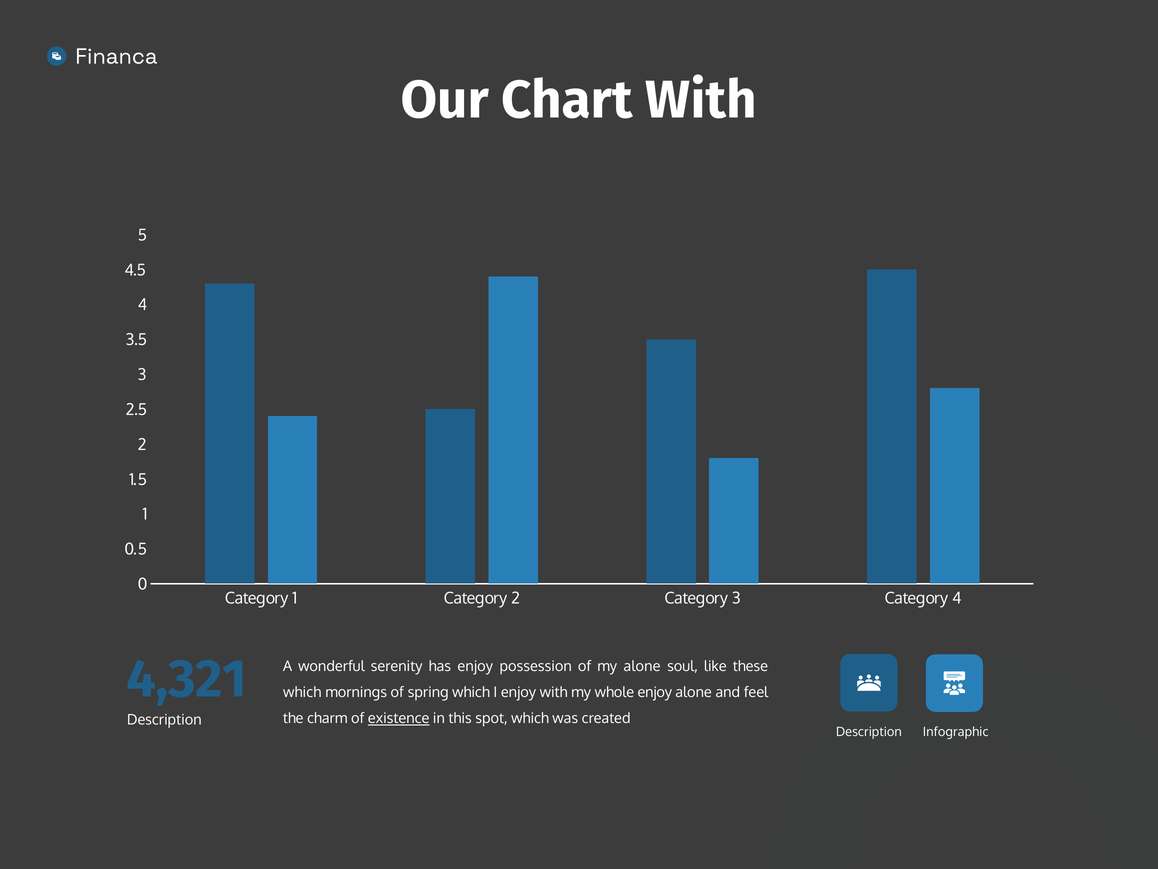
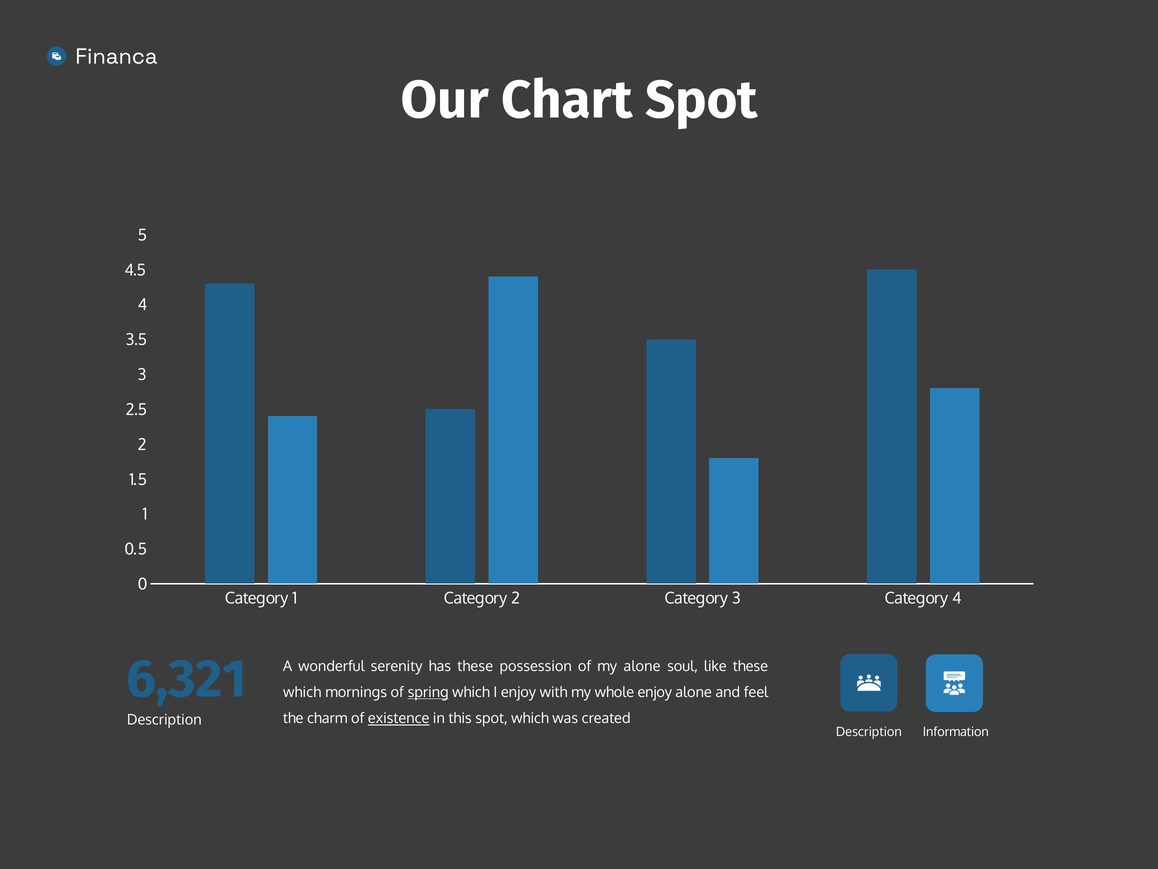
Chart With: With -> Spot (701, 100)
4,321: 4,321 -> 6,321 (187, 679)
has enjoy: enjoy -> these (475, 666)
spring underline: none -> present (428, 692)
Infographic: Infographic -> Information (956, 732)
